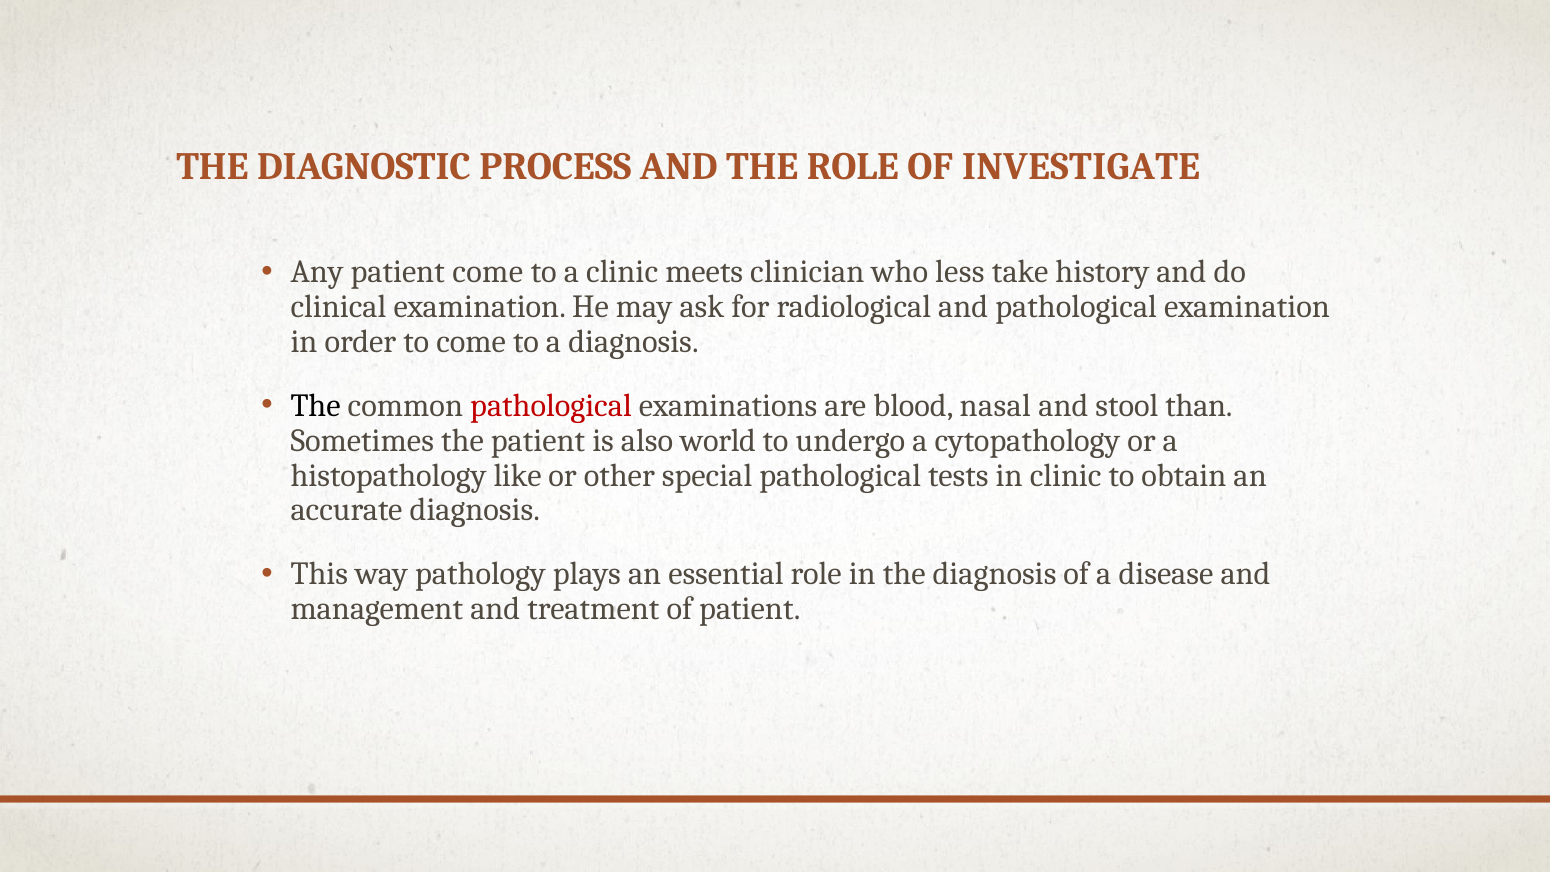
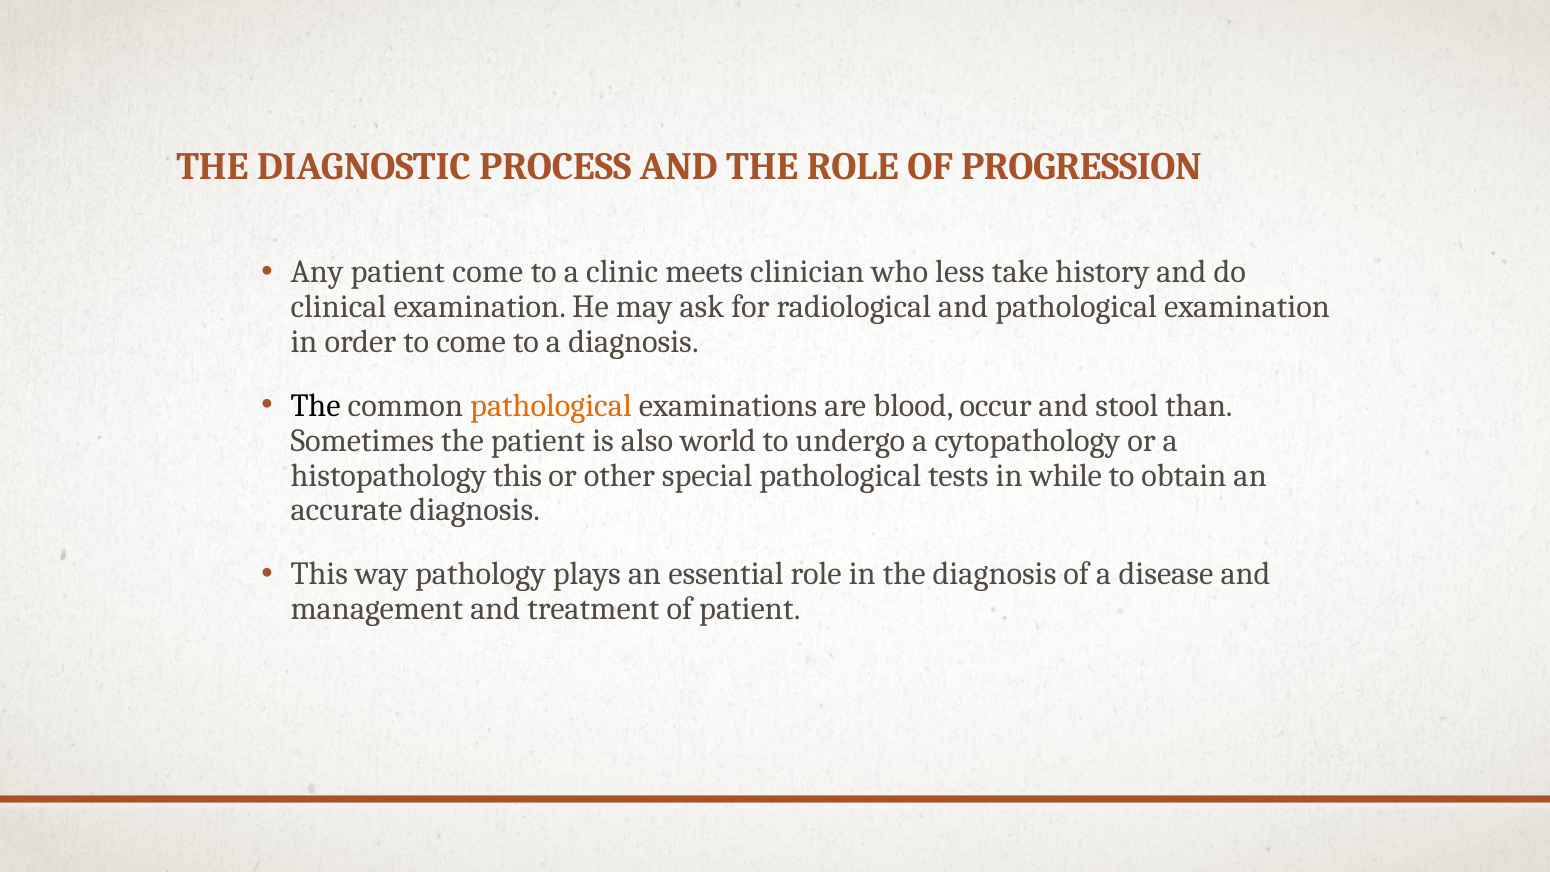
INVESTIGATE: INVESTIGATE -> PROGRESSION (1082, 167)
pathological colour: red -> orange (551, 405)
nasal: nasal -> occur (996, 405)
histopathology like: like -> this (518, 475)
in clinic: clinic -> while (1066, 475)
